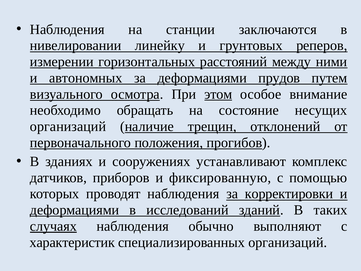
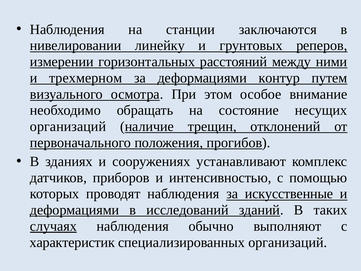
автономных: автономных -> трехмерном (86, 78)
прудов: прудов -> контур (279, 78)
этом underline: present -> none (218, 94)
фиксированную: фиксированную -> интенсивностью (220, 177)
корректировки: корректировки -> искусственные (289, 194)
